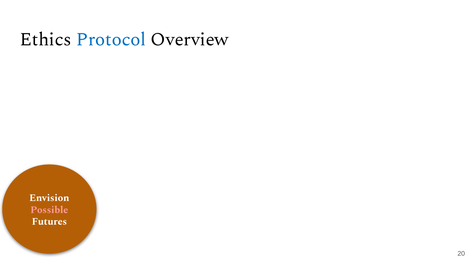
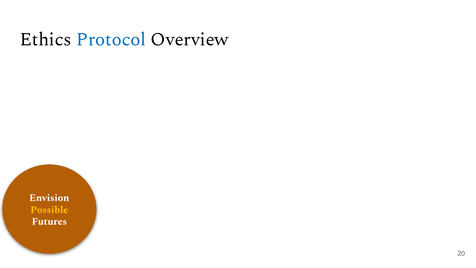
Possible colour: pink -> yellow (49, 210)
